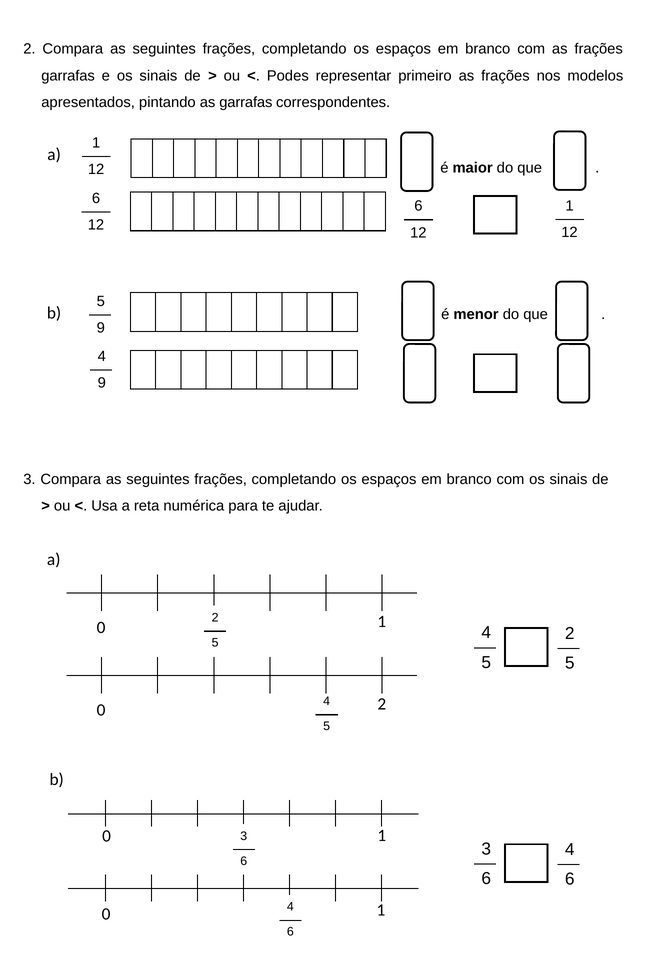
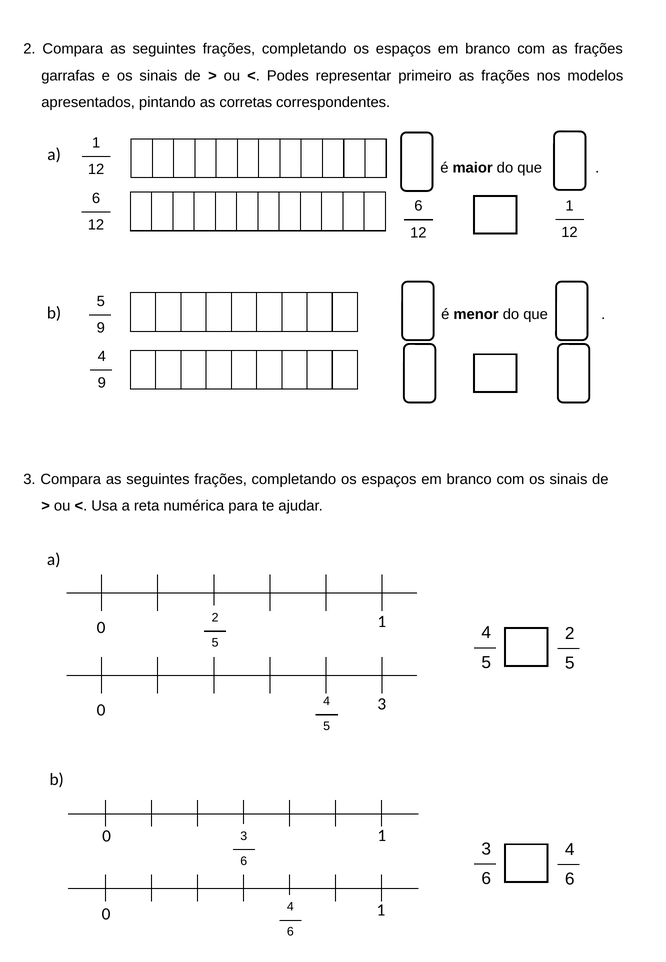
as garrafas: garrafas -> corretas (246, 102)
0 2: 2 -> 3 (382, 704)
